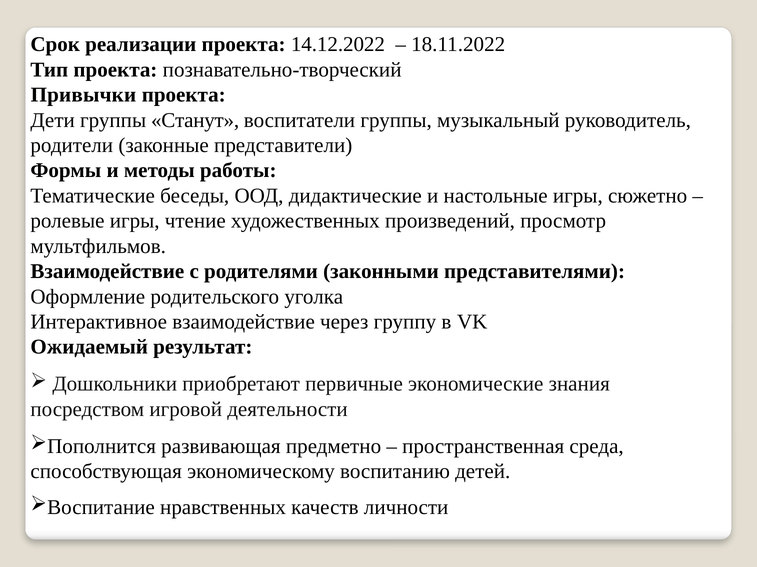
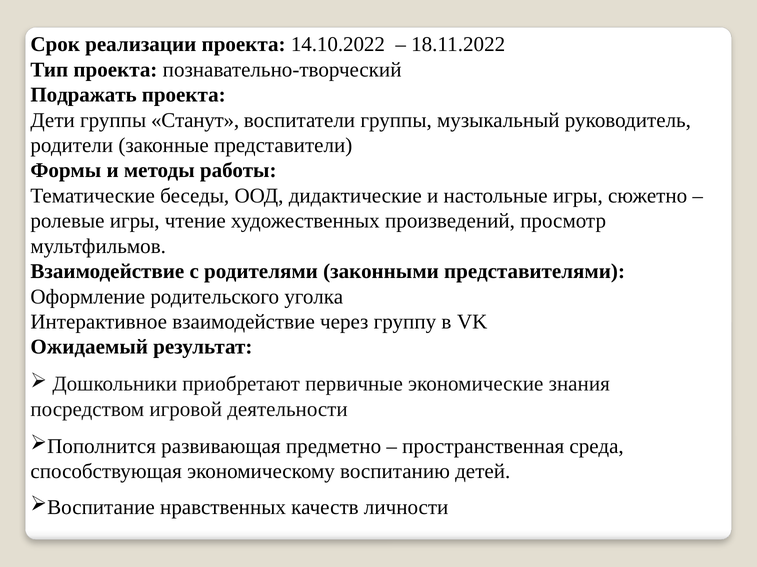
14.12.2022: 14.12.2022 -> 14.10.2022 (338, 45)
Привычки: Привычки -> Подражать (84, 95)
